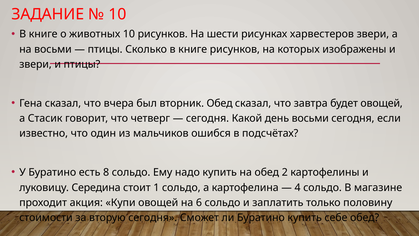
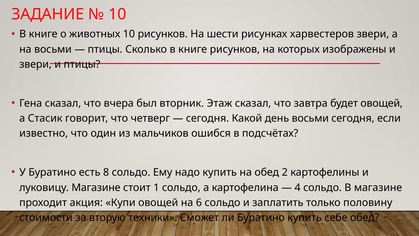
вторник Обед: Обед -> Этаж (219, 103)
луковицу Середина: Середина -> Магазине (96, 187)
вторую сегодня: сегодня -> техники (153, 217)
